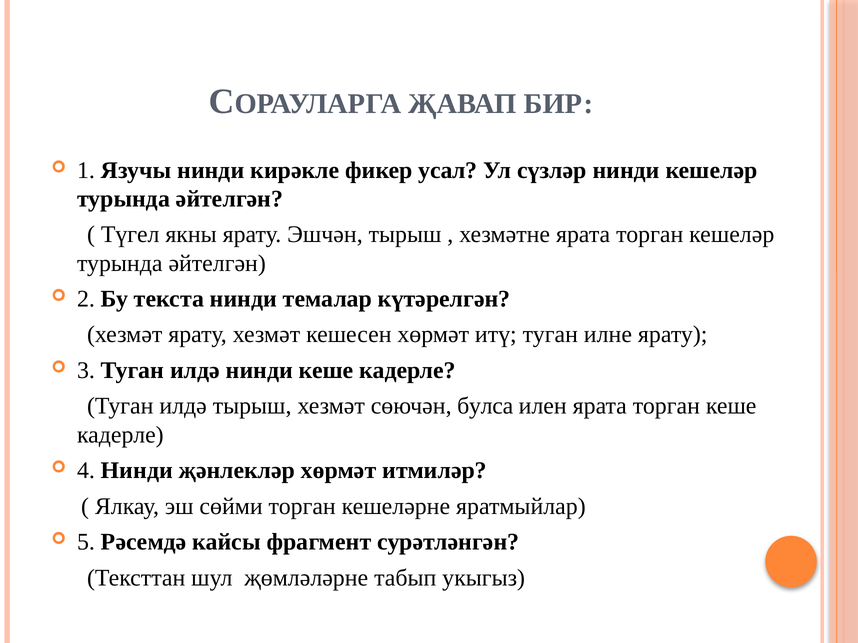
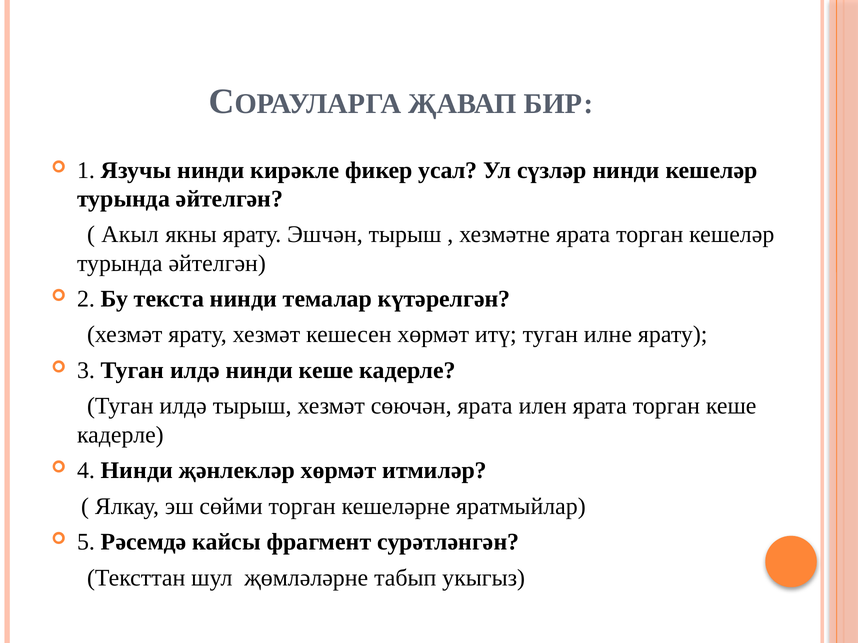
Түгел: Түгел -> Акыл (130, 235)
сөючән булса: булса -> ярата (485, 406)
